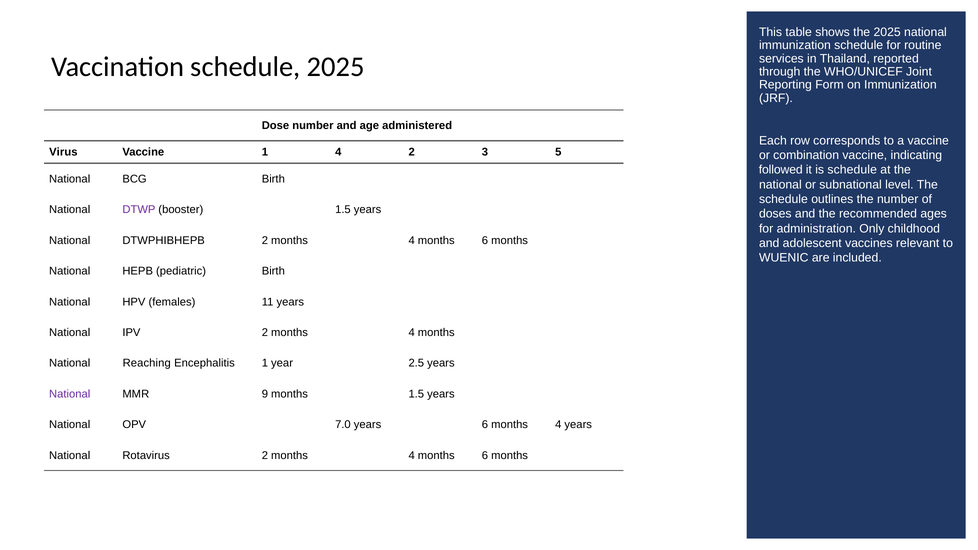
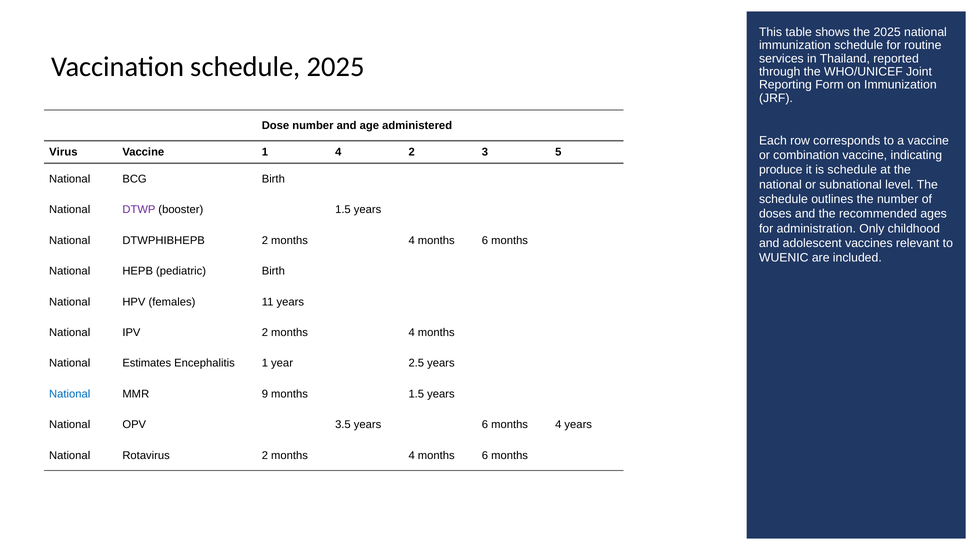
followed: followed -> produce (781, 170)
Reaching: Reaching -> Estimates (147, 363)
National colour: purple -> blue (70, 394)
7.0: 7.0 -> 3.5 (343, 425)
